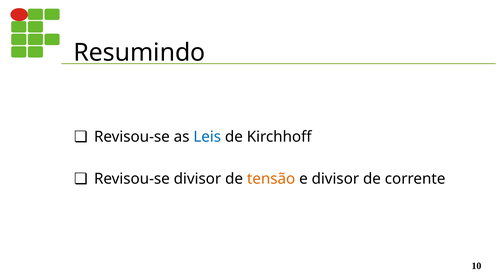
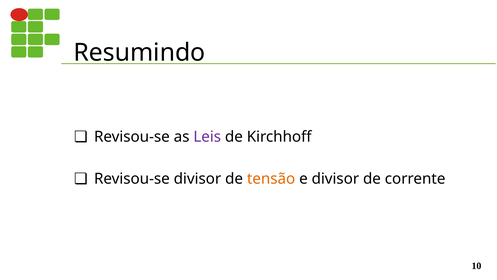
Leis colour: blue -> purple (207, 137)
